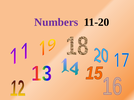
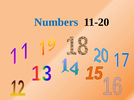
Numbers colour: purple -> blue (56, 22)
